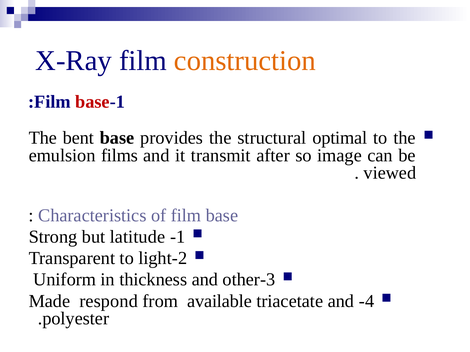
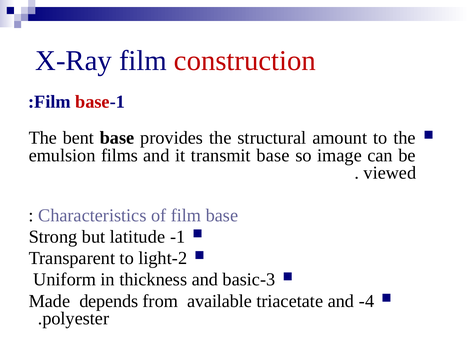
construction colour: orange -> red (245, 61)
optimal: optimal -> amount (340, 138)
transmit after: after -> base (273, 156)
other: other -> basic (241, 280)
respond: respond -> depends (109, 301)
